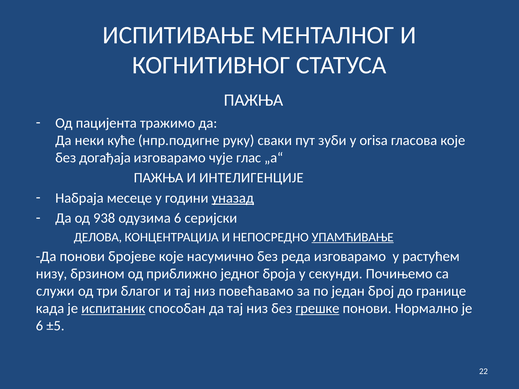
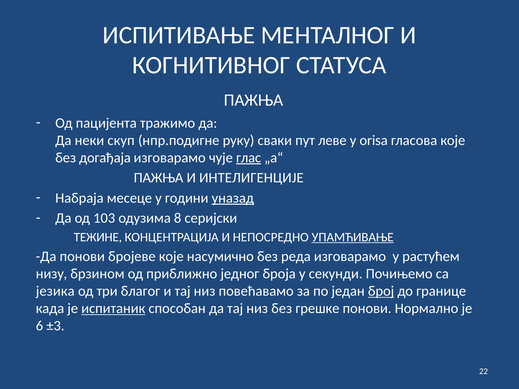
куће: куће -> скуп (121, 140)
зуби: зуби -> леве (332, 140)
глас underline: none -> present (249, 158)
938: 938 -> 103 (104, 218)
одузима 6: 6 -> 8 (178, 218)
ДЕЛОВА: ДЕЛОВА -> ТЕЖИНЕ (98, 237)
служи: служи -> језика (55, 291)
број underline: none -> present (381, 291)
грешке underline: present -> none (317, 309)
±5: ±5 -> ±3 (55, 326)
